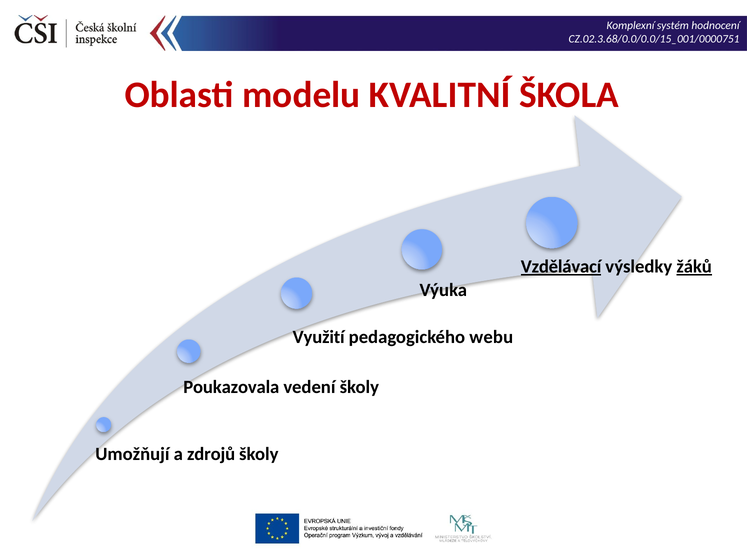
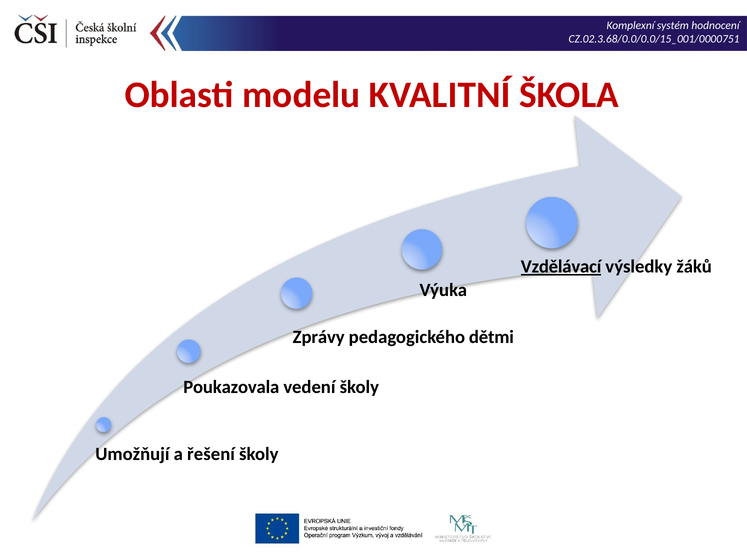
žáků underline: present -> none (694, 267)
Využití: Využití -> Zprávy (319, 337)
webu: webu -> dětmi (491, 337)
zdrojů: zdrojů -> řešení (211, 454)
